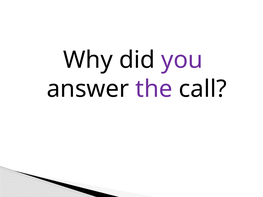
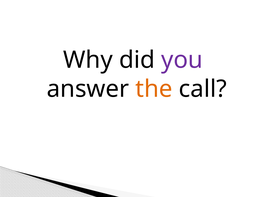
the colour: purple -> orange (154, 89)
